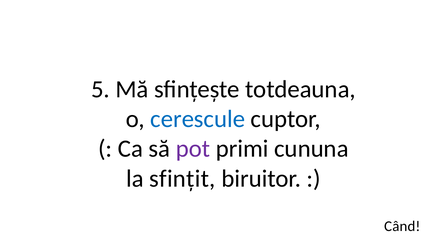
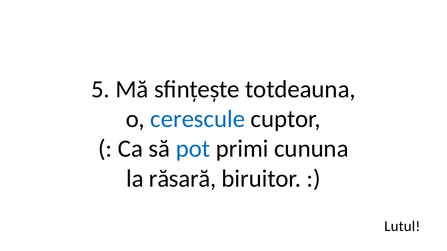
pot colour: purple -> blue (193, 149)
sfințit: sfințit -> răsară (183, 179)
Când: Când -> Lutul (402, 227)
